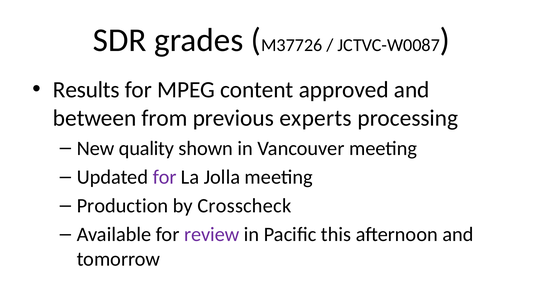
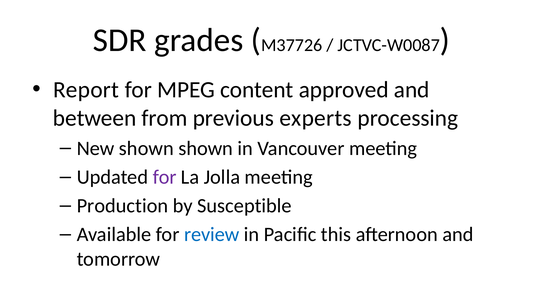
Results: Results -> Report (86, 90)
New quality: quality -> shown (146, 148)
Crosscheck: Crosscheck -> Susceptible (245, 205)
review colour: purple -> blue (212, 234)
